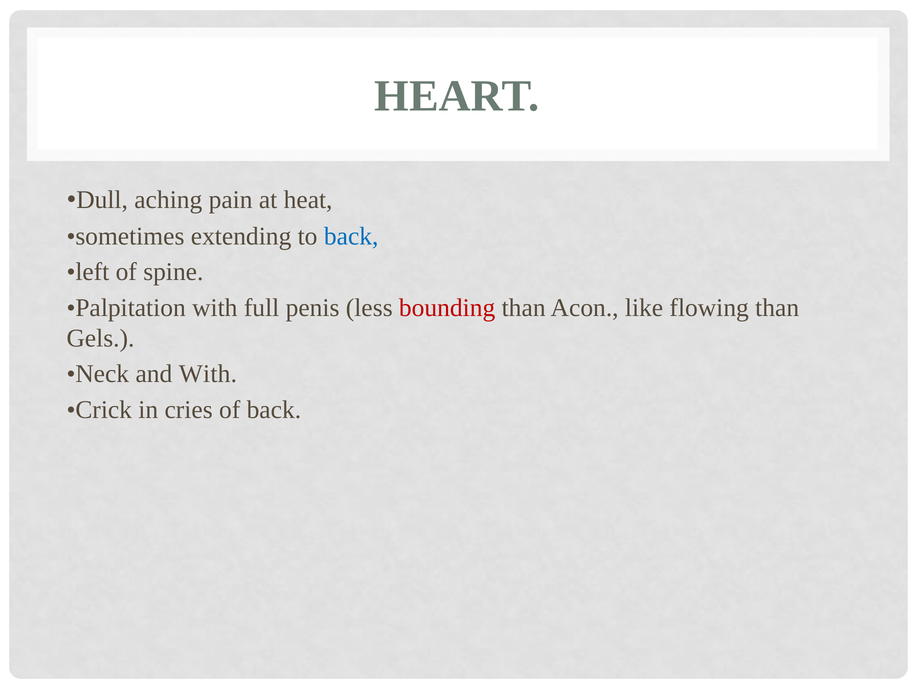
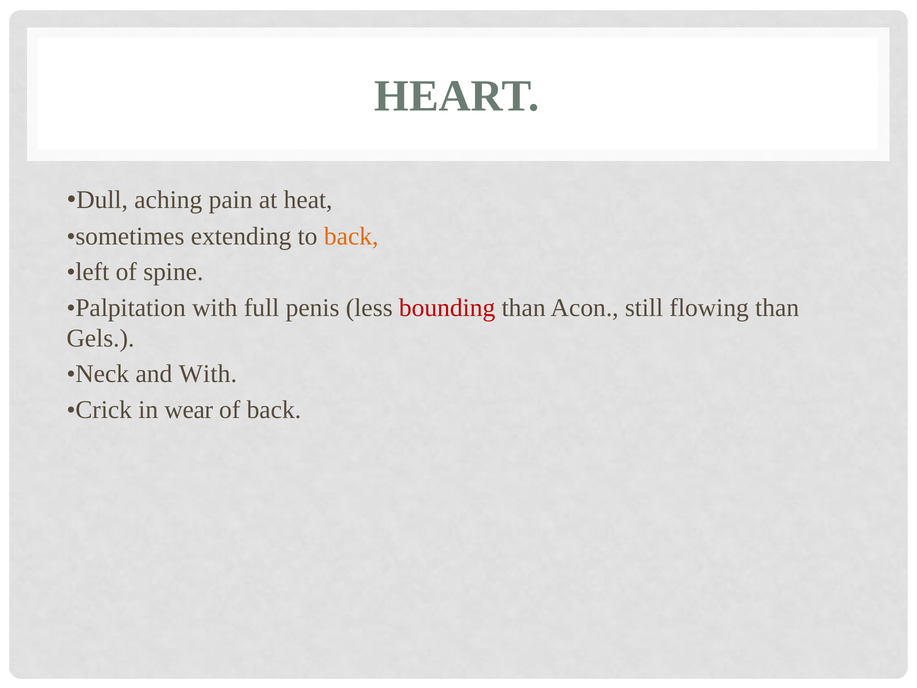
back colour: blue -> orange (351, 236)
like: like -> still (644, 308)
cries: cries -> wear (189, 410)
